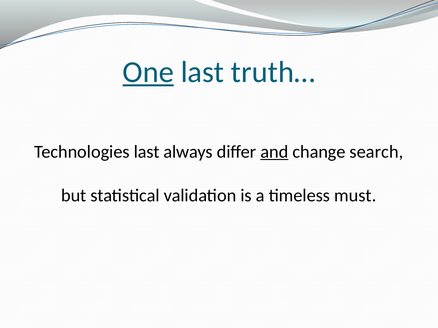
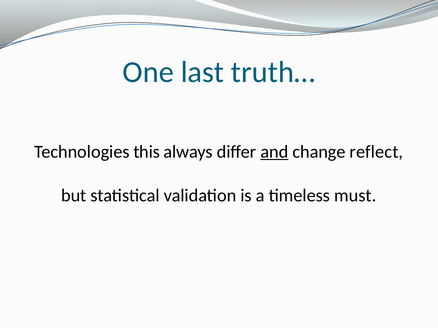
One underline: present -> none (148, 72)
Technologies last: last -> this (147, 152)
search: search -> reflect (376, 152)
